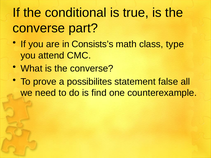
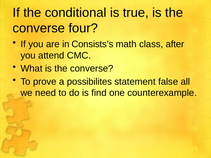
part: part -> four (83, 28)
type: type -> after (175, 44)
